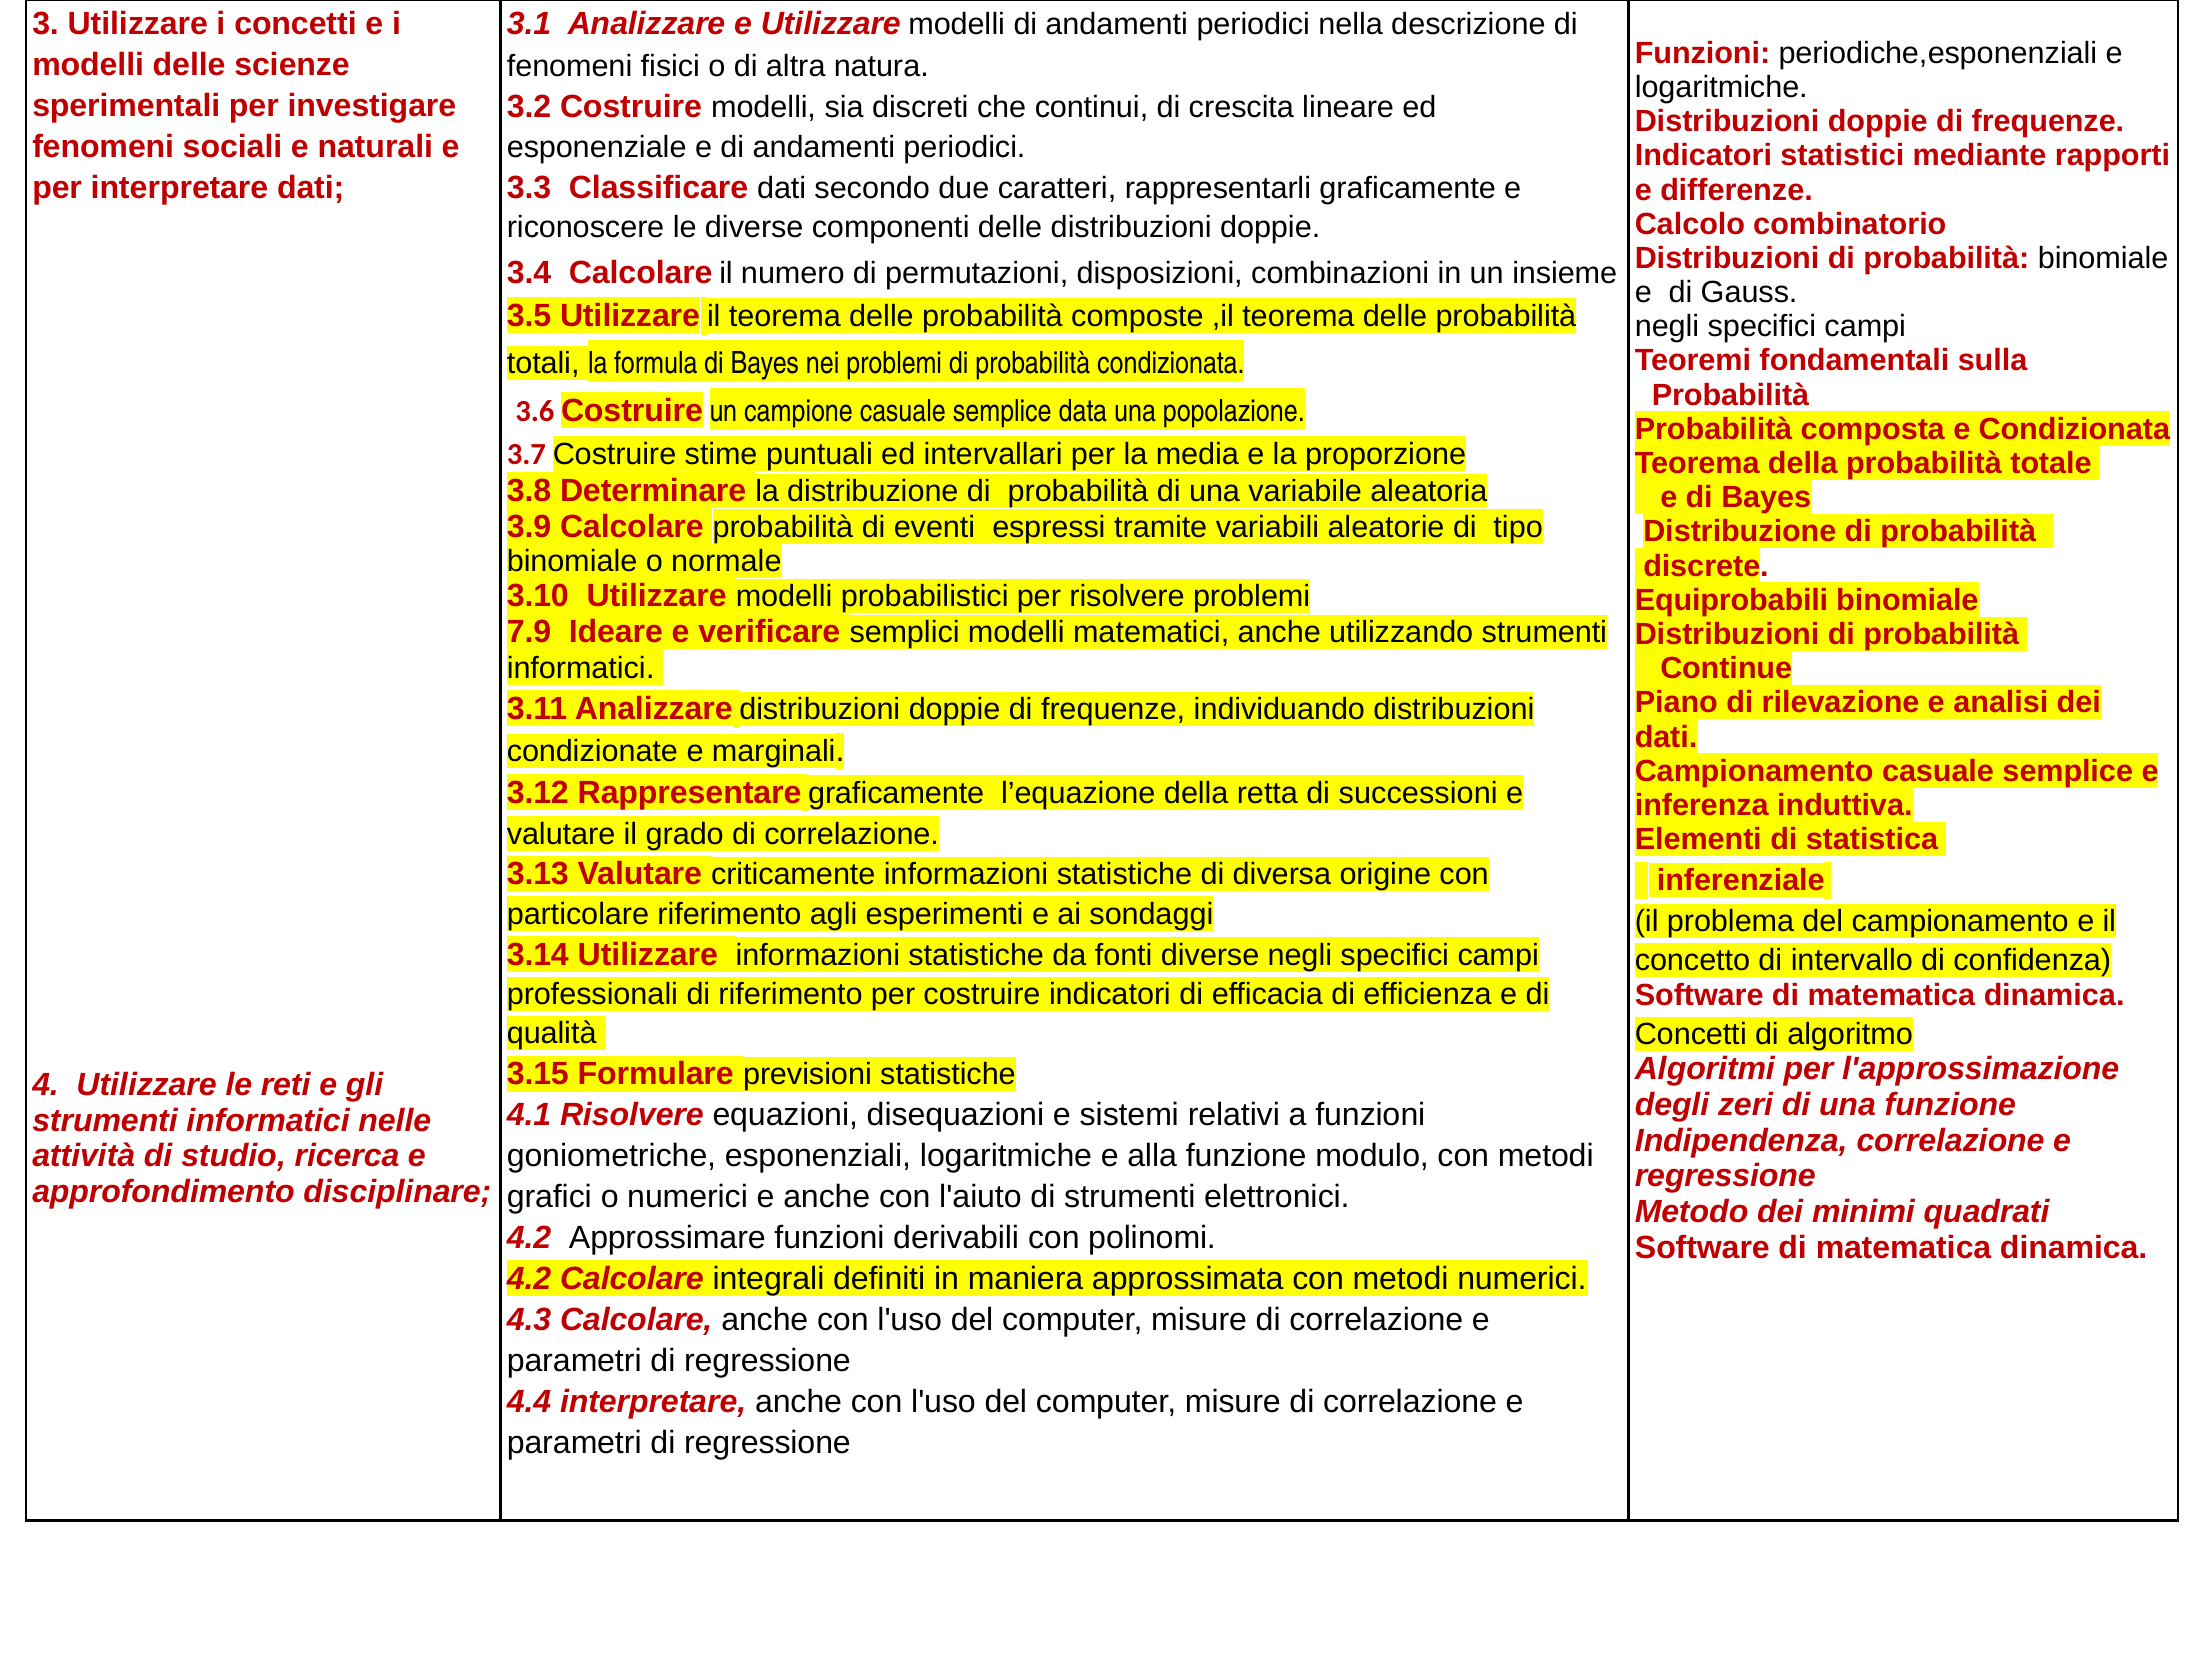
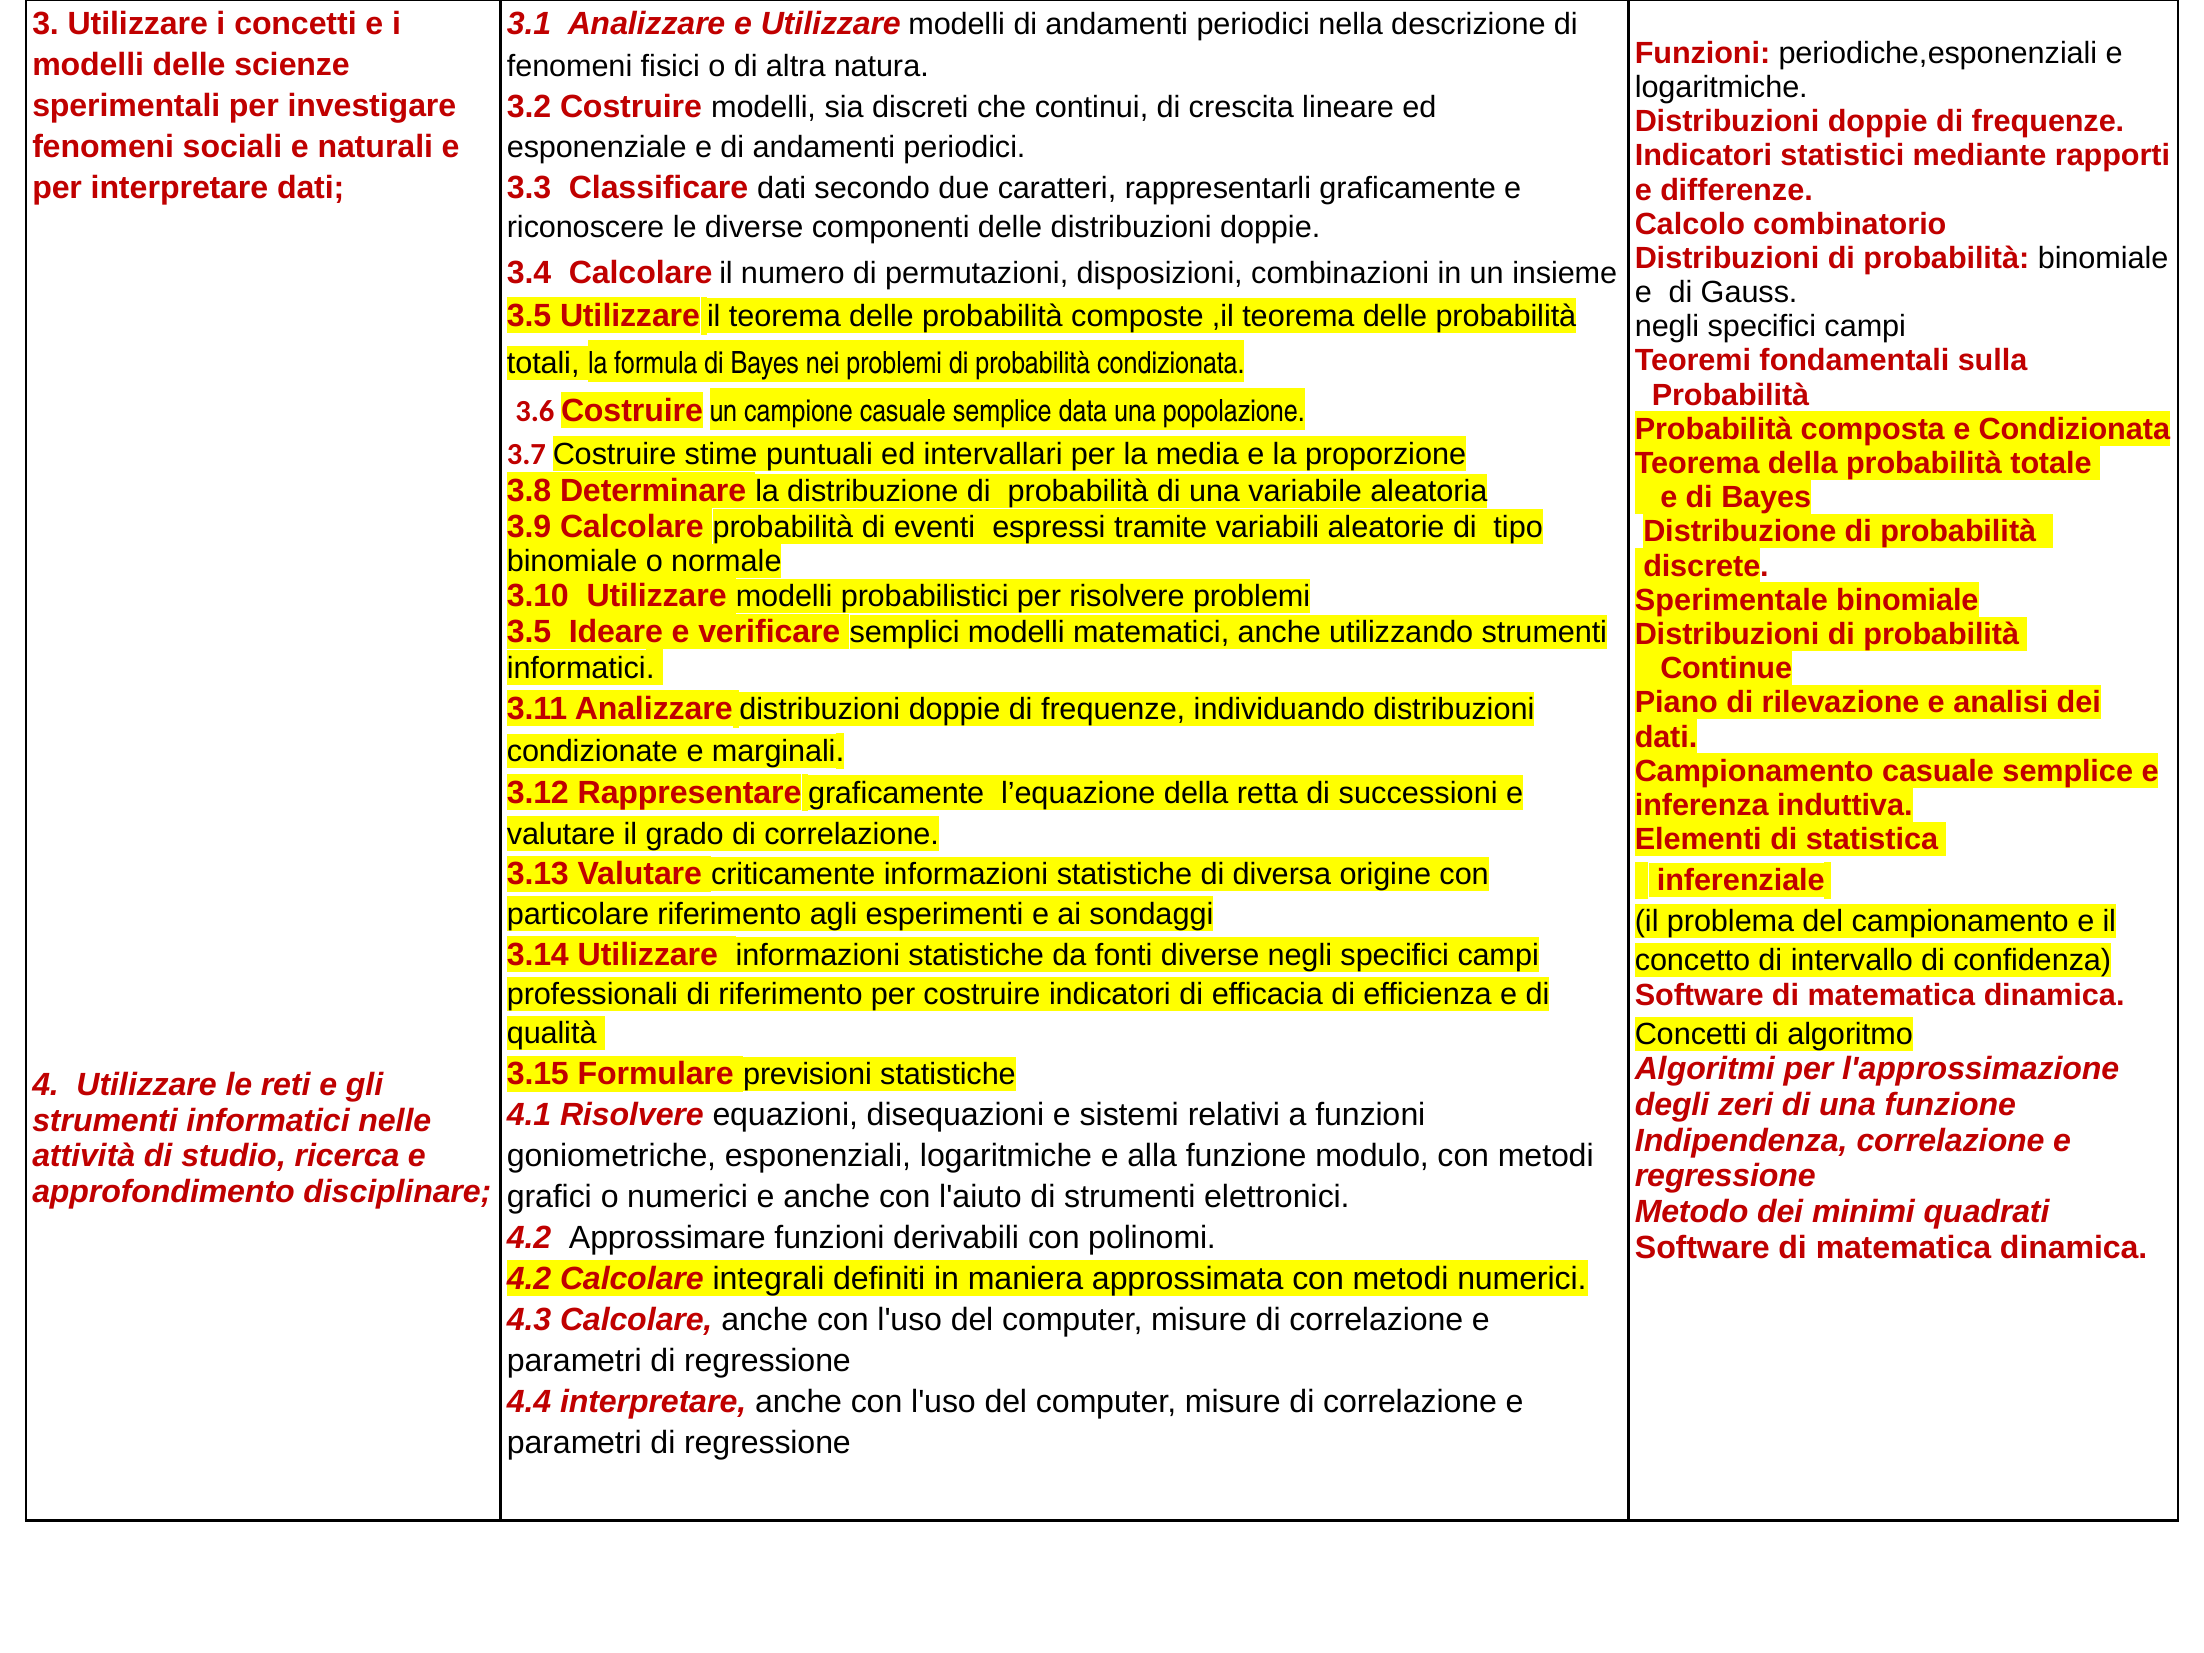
Equiprobabili: Equiprobabili -> Sperimentale (1731, 600)
7.9: 7.9 -> 3.5 (529, 632)
